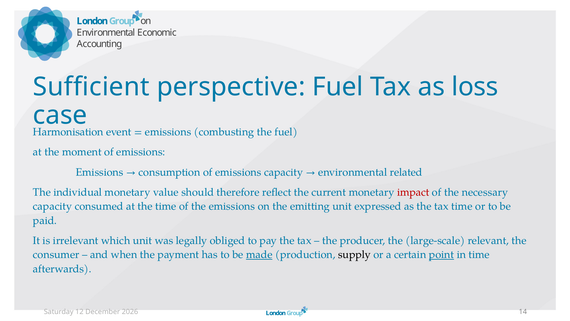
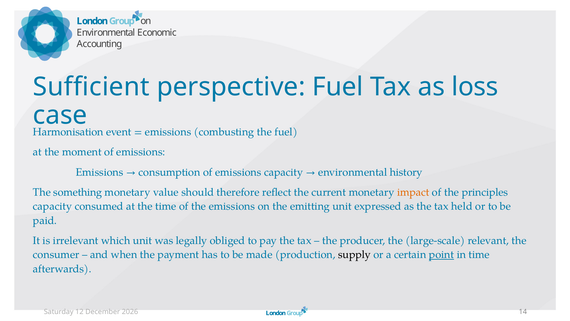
related: related -> history (406, 172)
individual: individual -> something (78, 192)
impact colour: red -> orange (413, 192)
necessary: necessary -> principles (485, 192)
tax time: time -> held (462, 206)
made underline: present -> none (259, 254)
